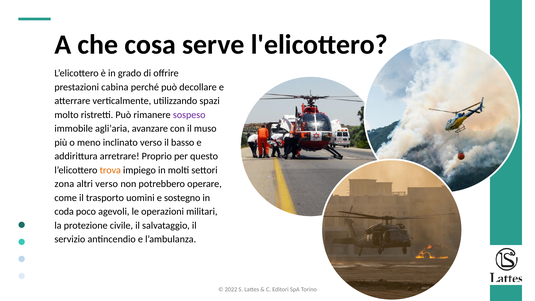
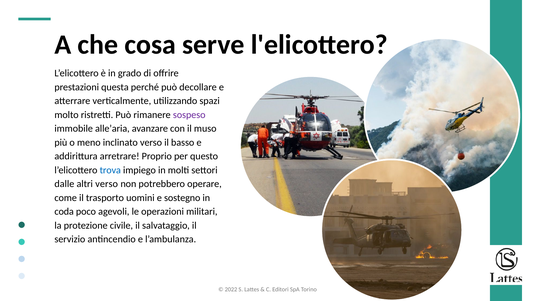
cabina: cabina -> questa (115, 87)
agli’aria: agli’aria -> alle’aria (112, 129)
trova colour: orange -> blue (110, 170)
zona: zona -> dalle (64, 184)
